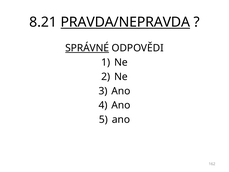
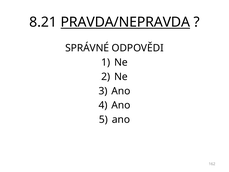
SPRÁVNÉ underline: present -> none (87, 48)
